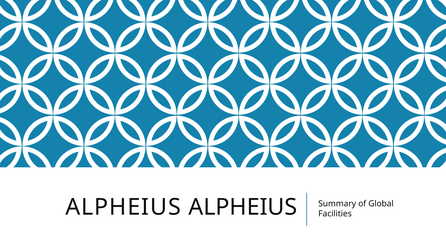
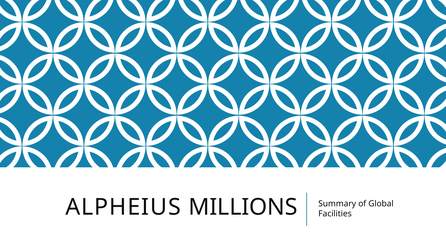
ALPHEIUS ALPHEIUS: ALPHEIUS -> MILLIONS (243, 207)
